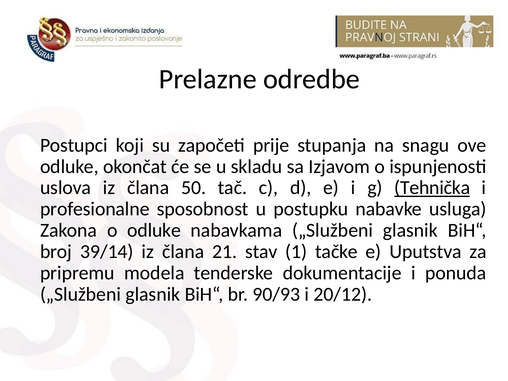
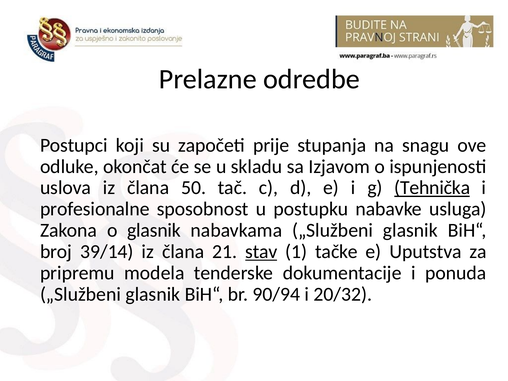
o odluke: odluke -> glasnik (154, 230)
stav underline: none -> present (261, 252)
90/93: 90/93 -> 90/94 (276, 294)
20/12: 20/12 -> 20/32 (343, 294)
